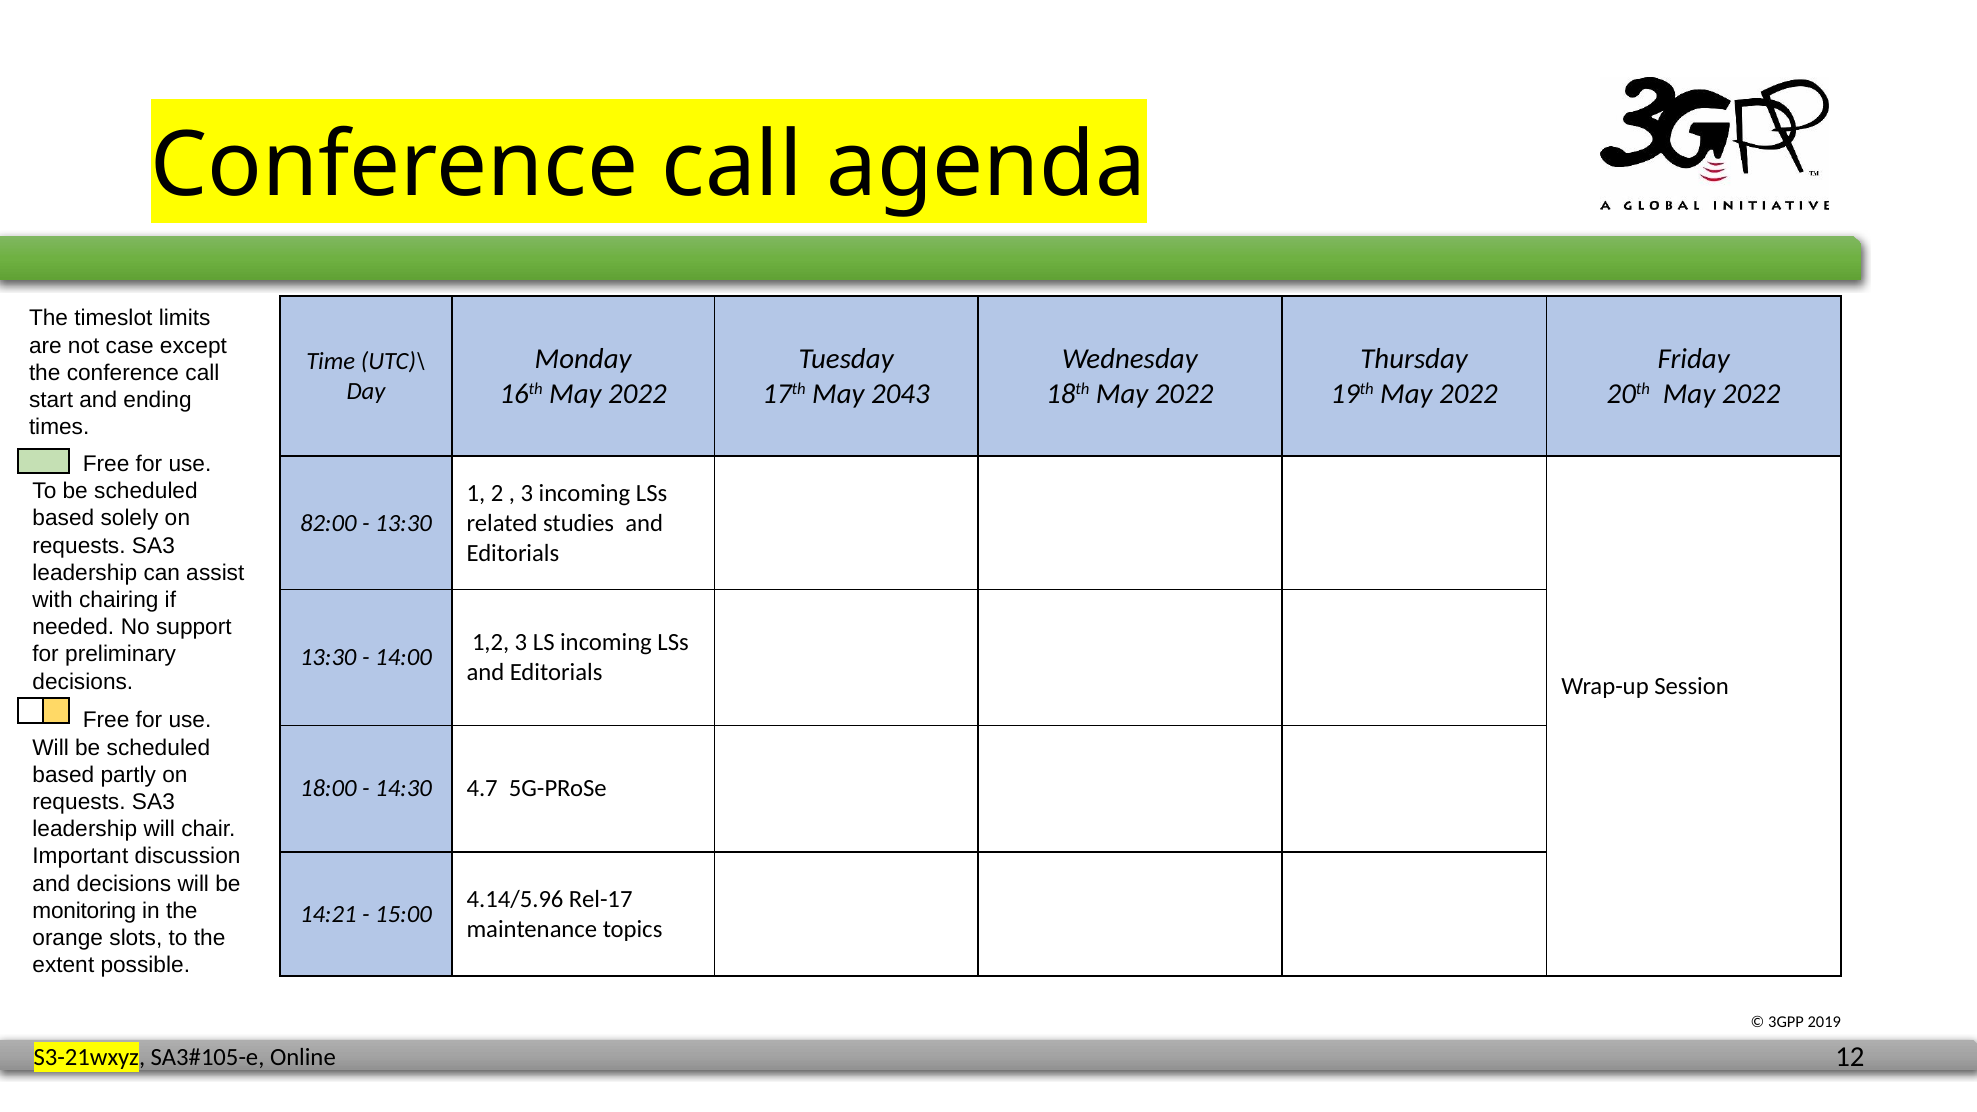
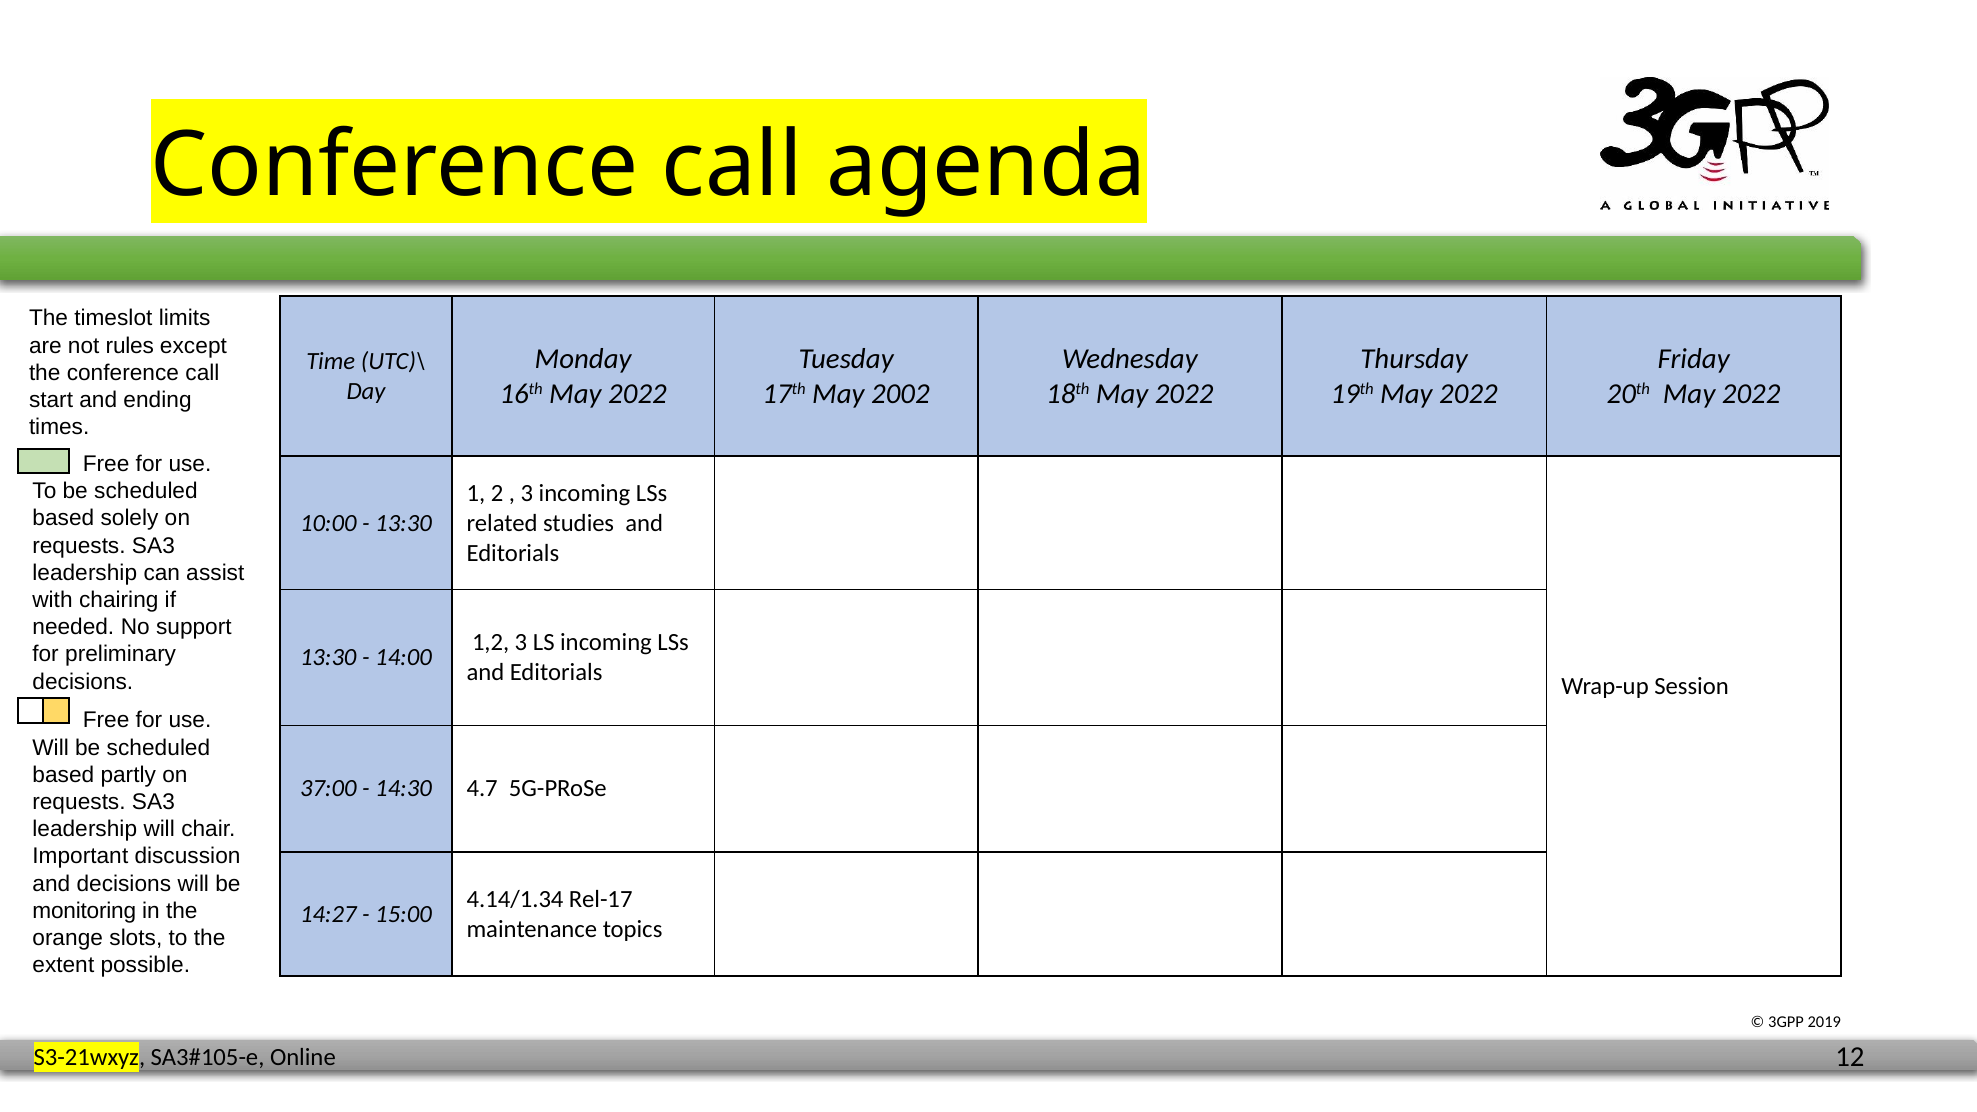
case: case -> rules (130, 346)
2043: 2043 -> 2002 (900, 394)
82:00: 82:00 -> 10:00 (328, 523)
18:00: 18:00 -> 37:00 (328, 789)
4.14/5.96: 4.14/5.96 -> 4.14/1.34 (515, 899)
14:21: 14:21 -> 14:27 (328, 914)
